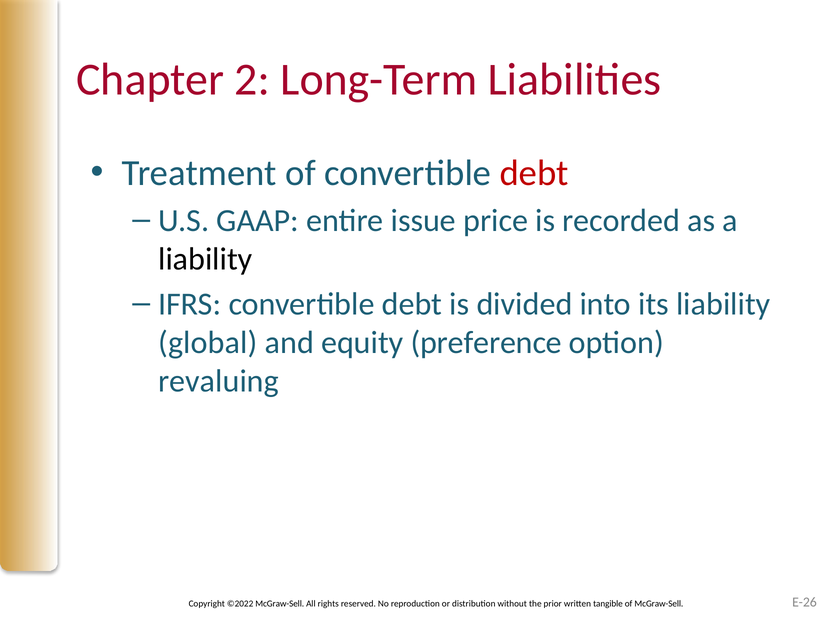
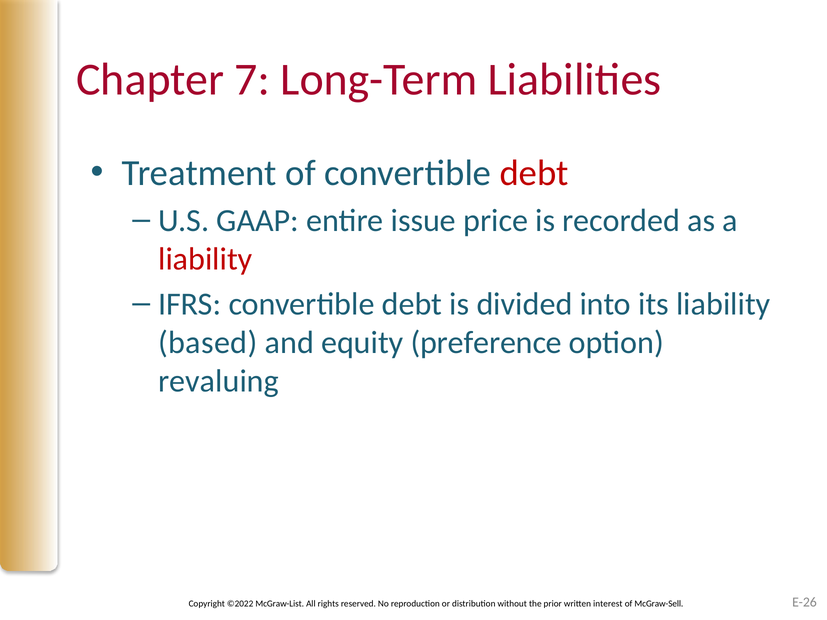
2: 2 -> 7 (252, 80)
liability colour: black -> red (205, 259)
global: global -> based (208, 343)
©2022 McGraw-Sell: McGraw-Sell -> McGraw-List (280, 604)
tangible: tangible -> interest (608, 604)
